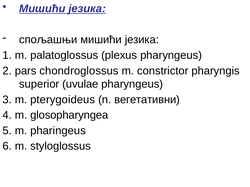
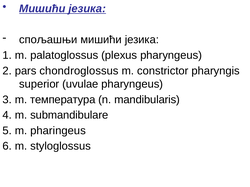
pterygoideus: pterygoideus -> температура (63, 100)
вегетативни: вегетативни -> mandibularis (147, 100)
glosopharyngea: glosopharyngea -> submandibulare (69, 115)
